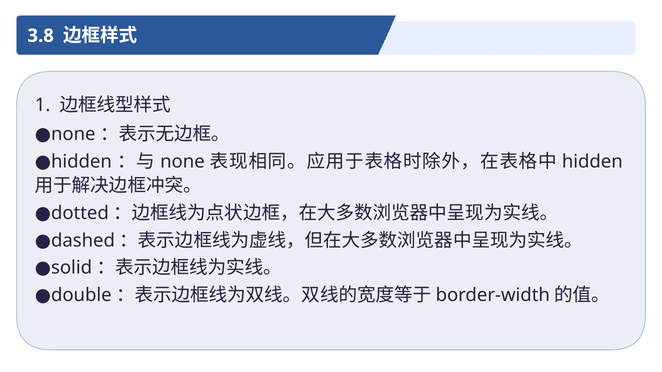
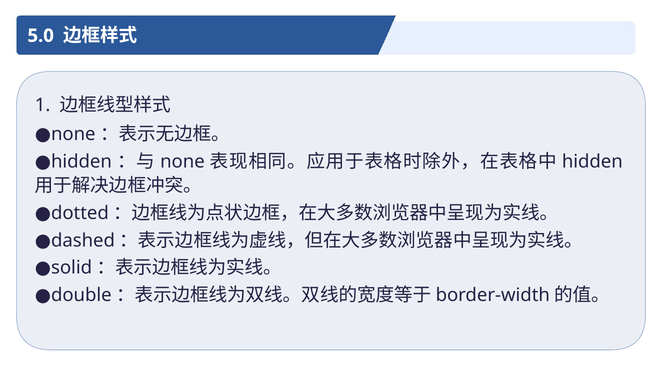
3.8: 3.8 -> 5.0 (41, 36)
